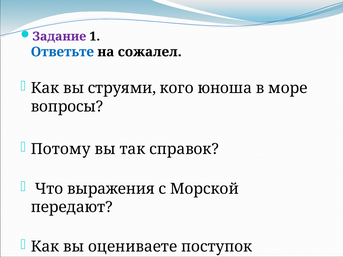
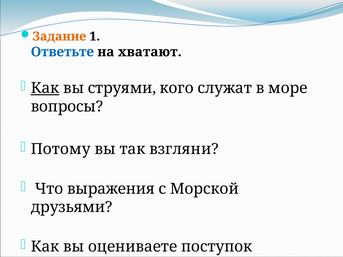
Задание colour: purple -> orange (59, 36)
сожалел: сожалел -> хватают (150, 52)
Как underline: none -> present (45, 88)
юноша: юноша -> служат (225, 88)
справок: справок -> взгляни (184, 149)
передают: передают -> друзьями (72, 207)
